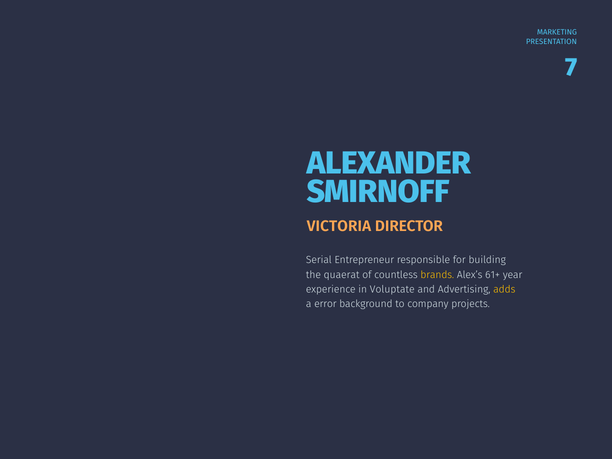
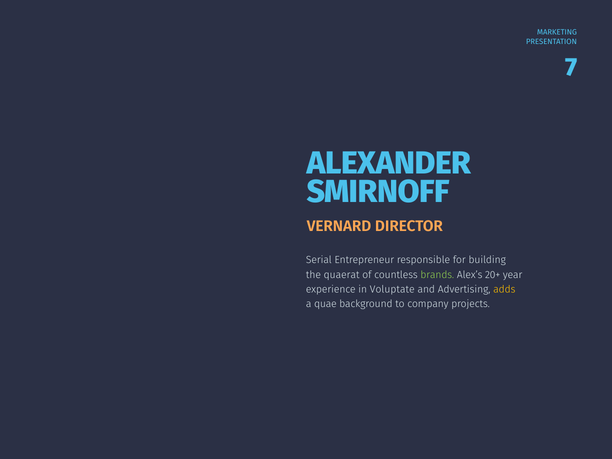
VICTORIA: VICTORIA -> VERNARD (339, 226)
brands colour: yellow -> light green (437, 275)
61+: 61+ -> 20+ (493, 275)
error: error -> quae (325, 304)
